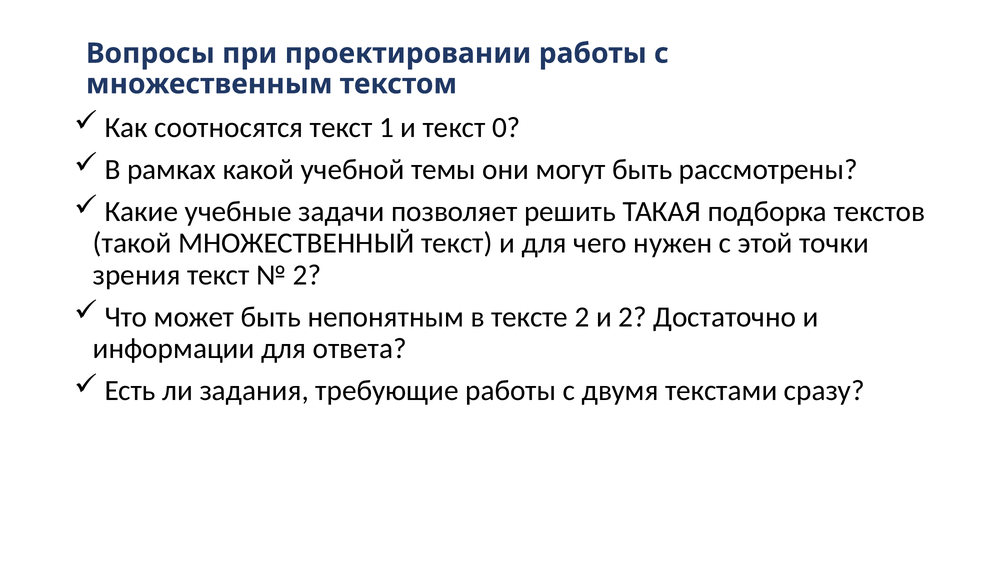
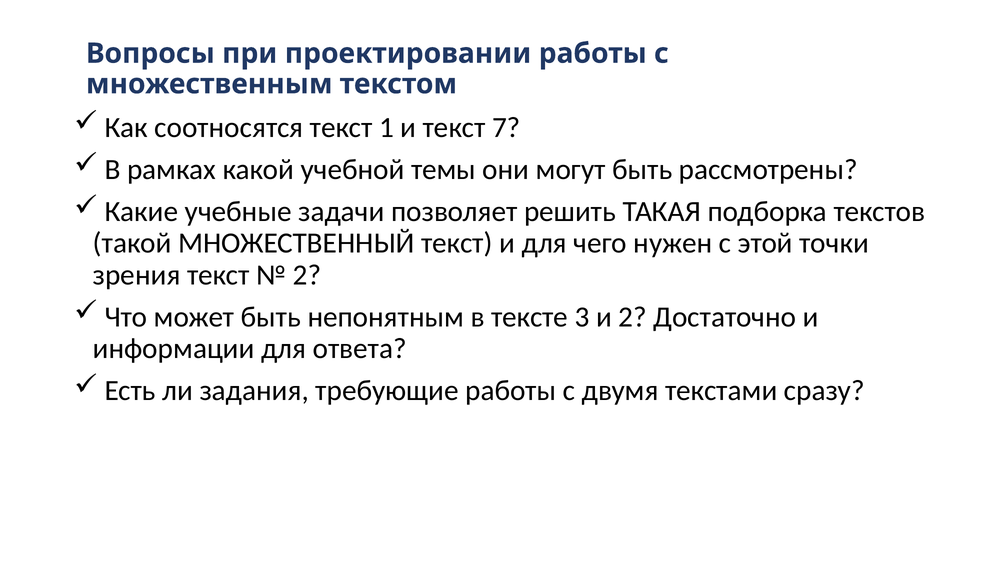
0: 0 -> 7 (506, 127)
тексте 2: 2 -> 3 (582, 317)
